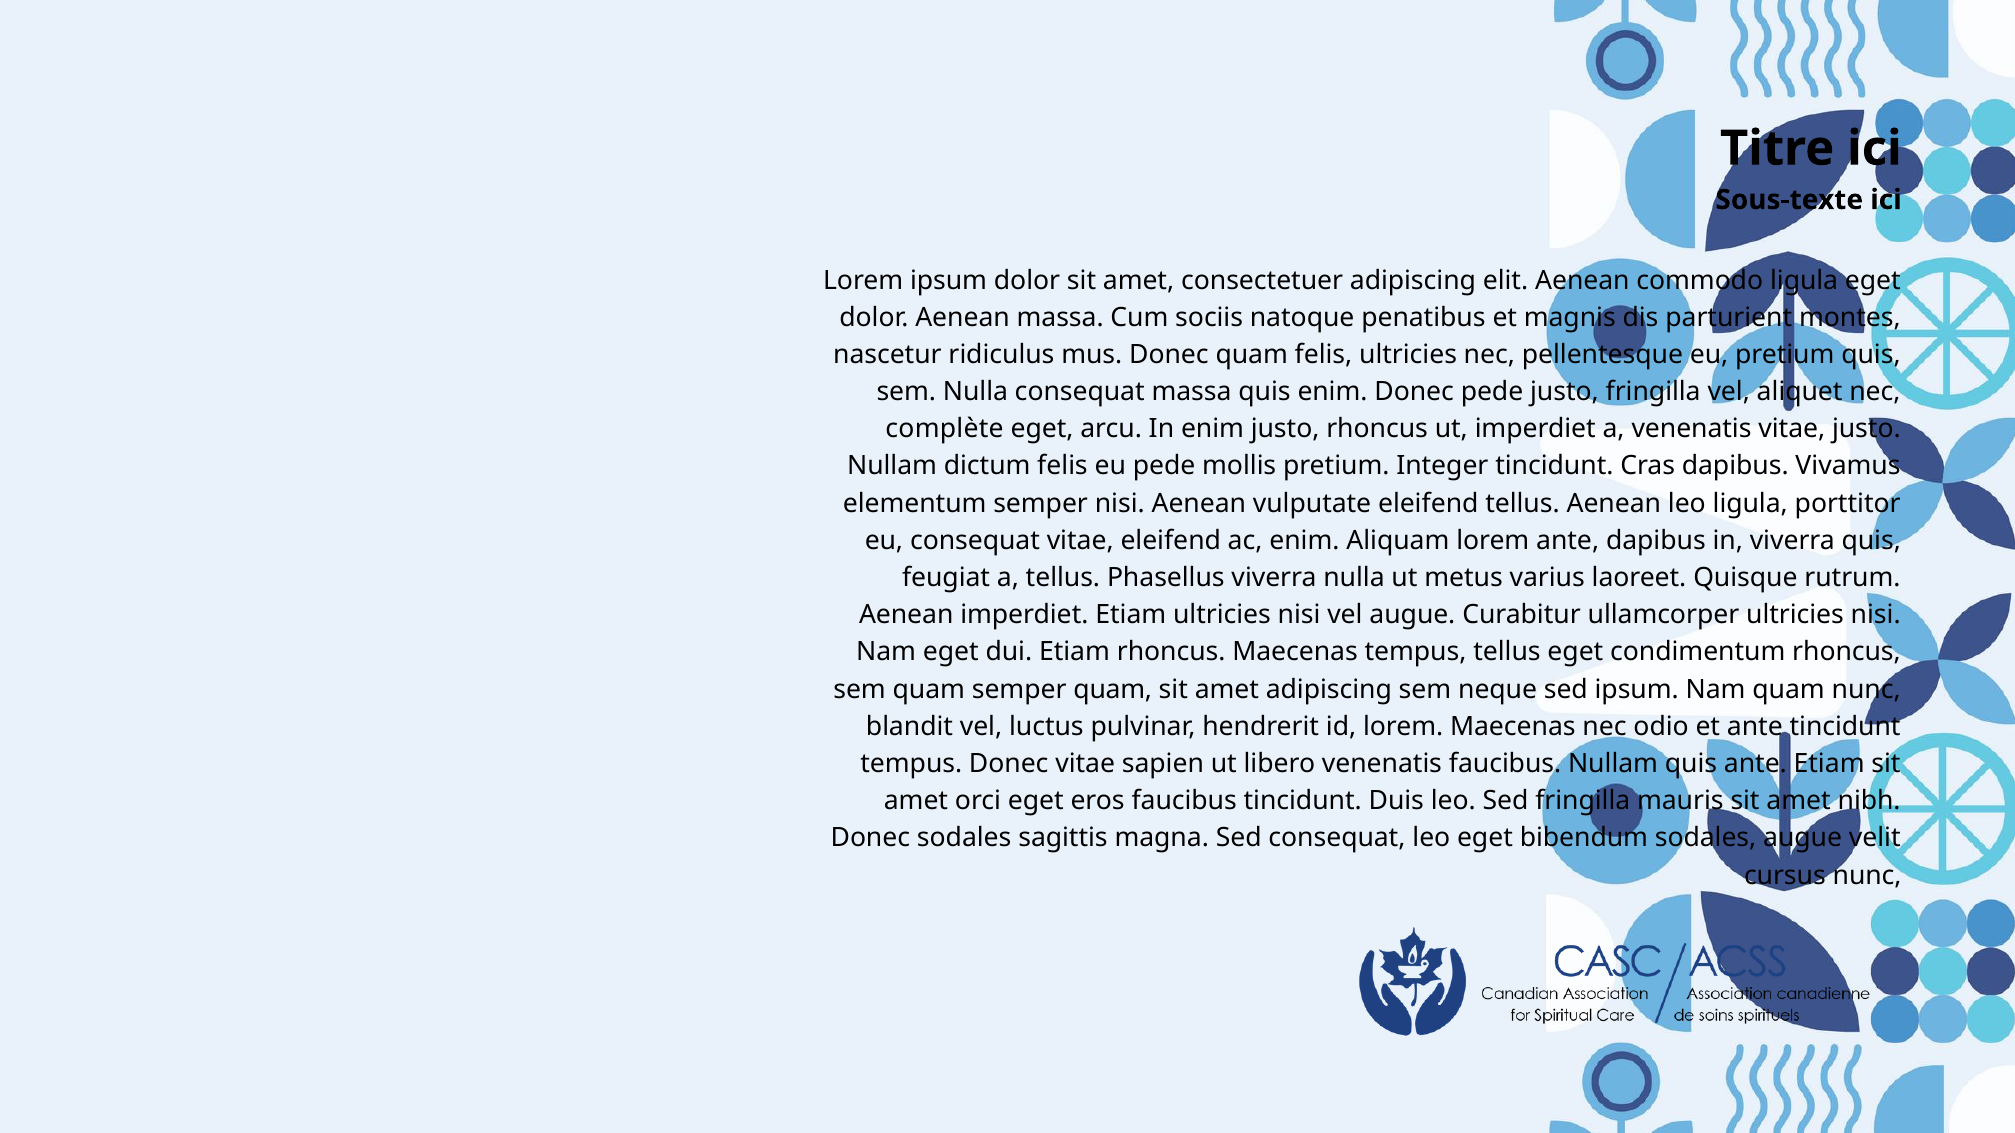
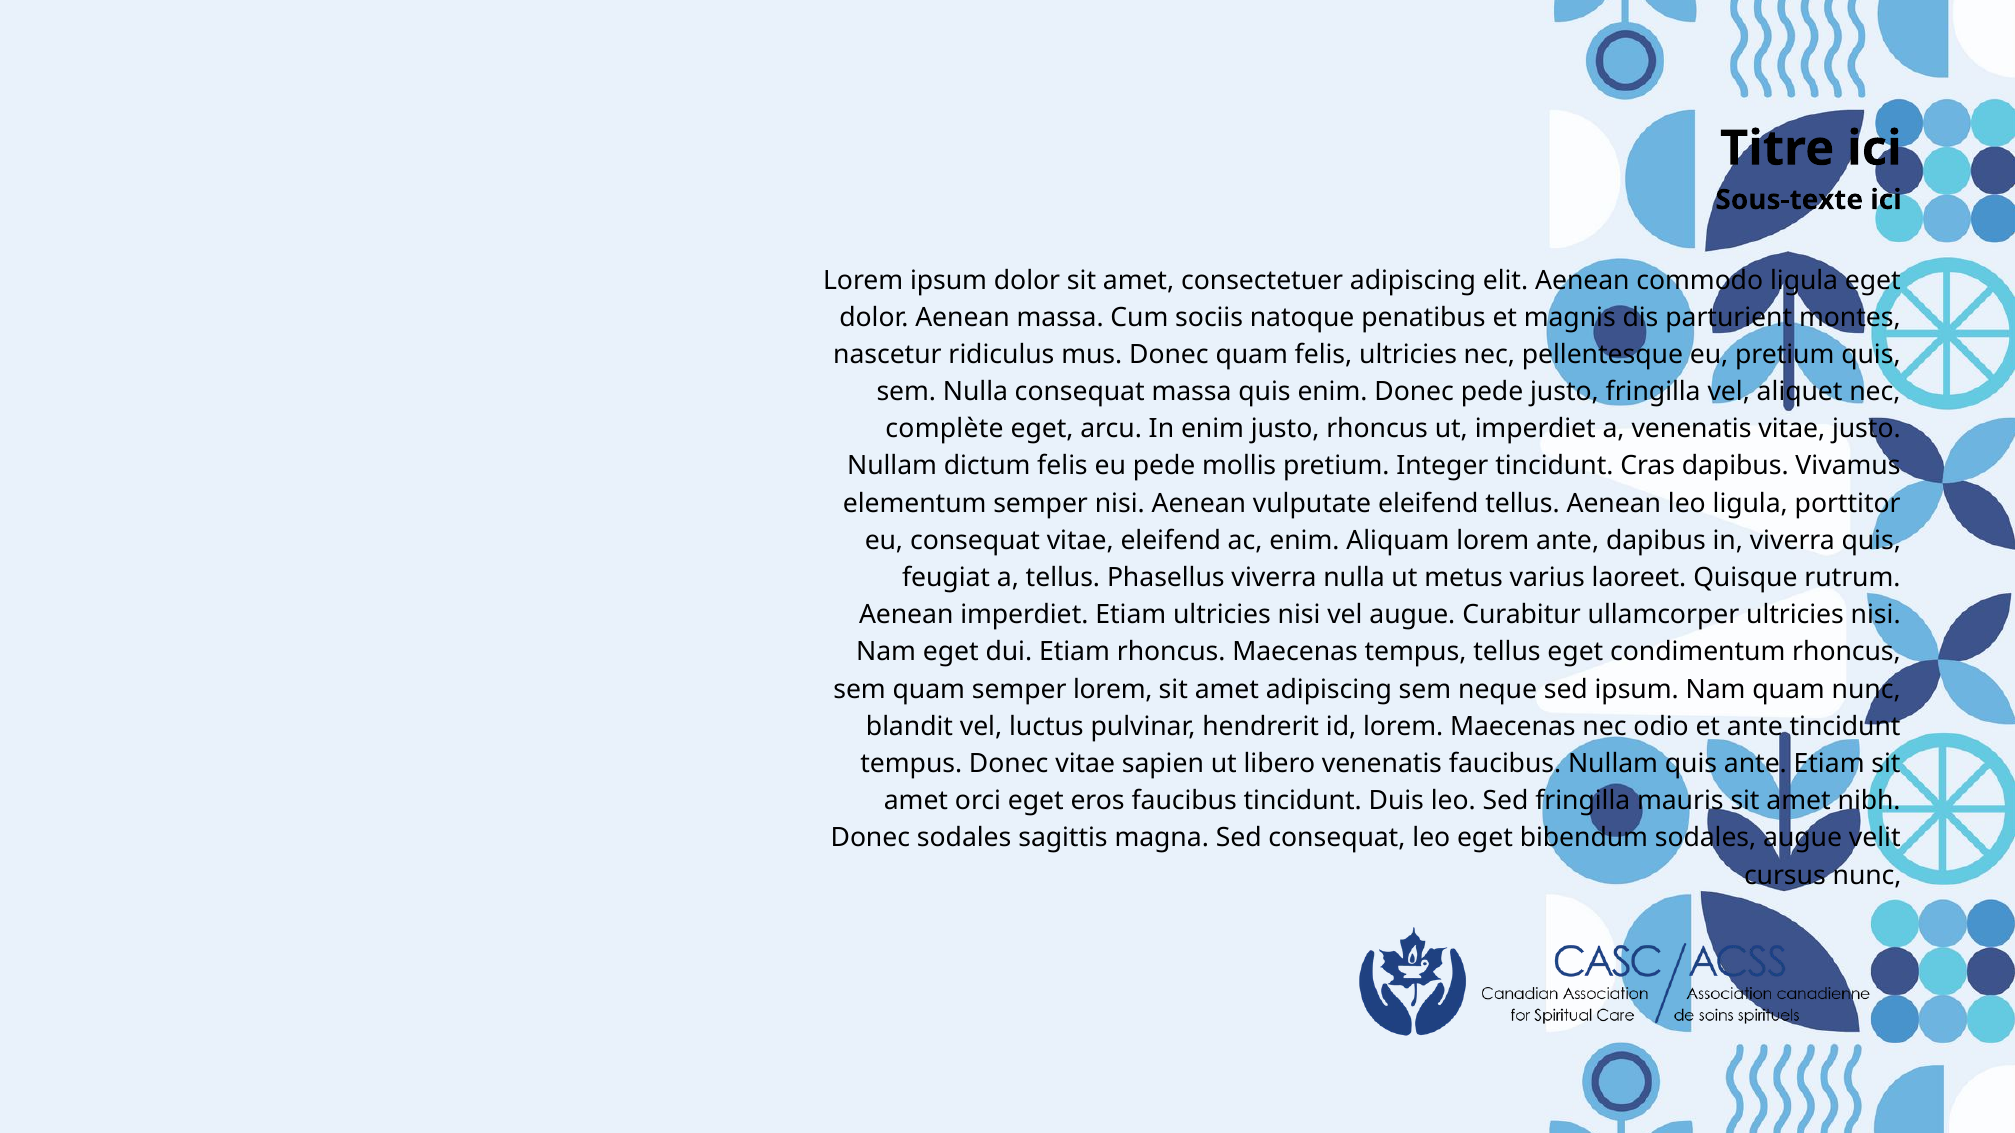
semper quam: quam -> lorem (1113, 690)
